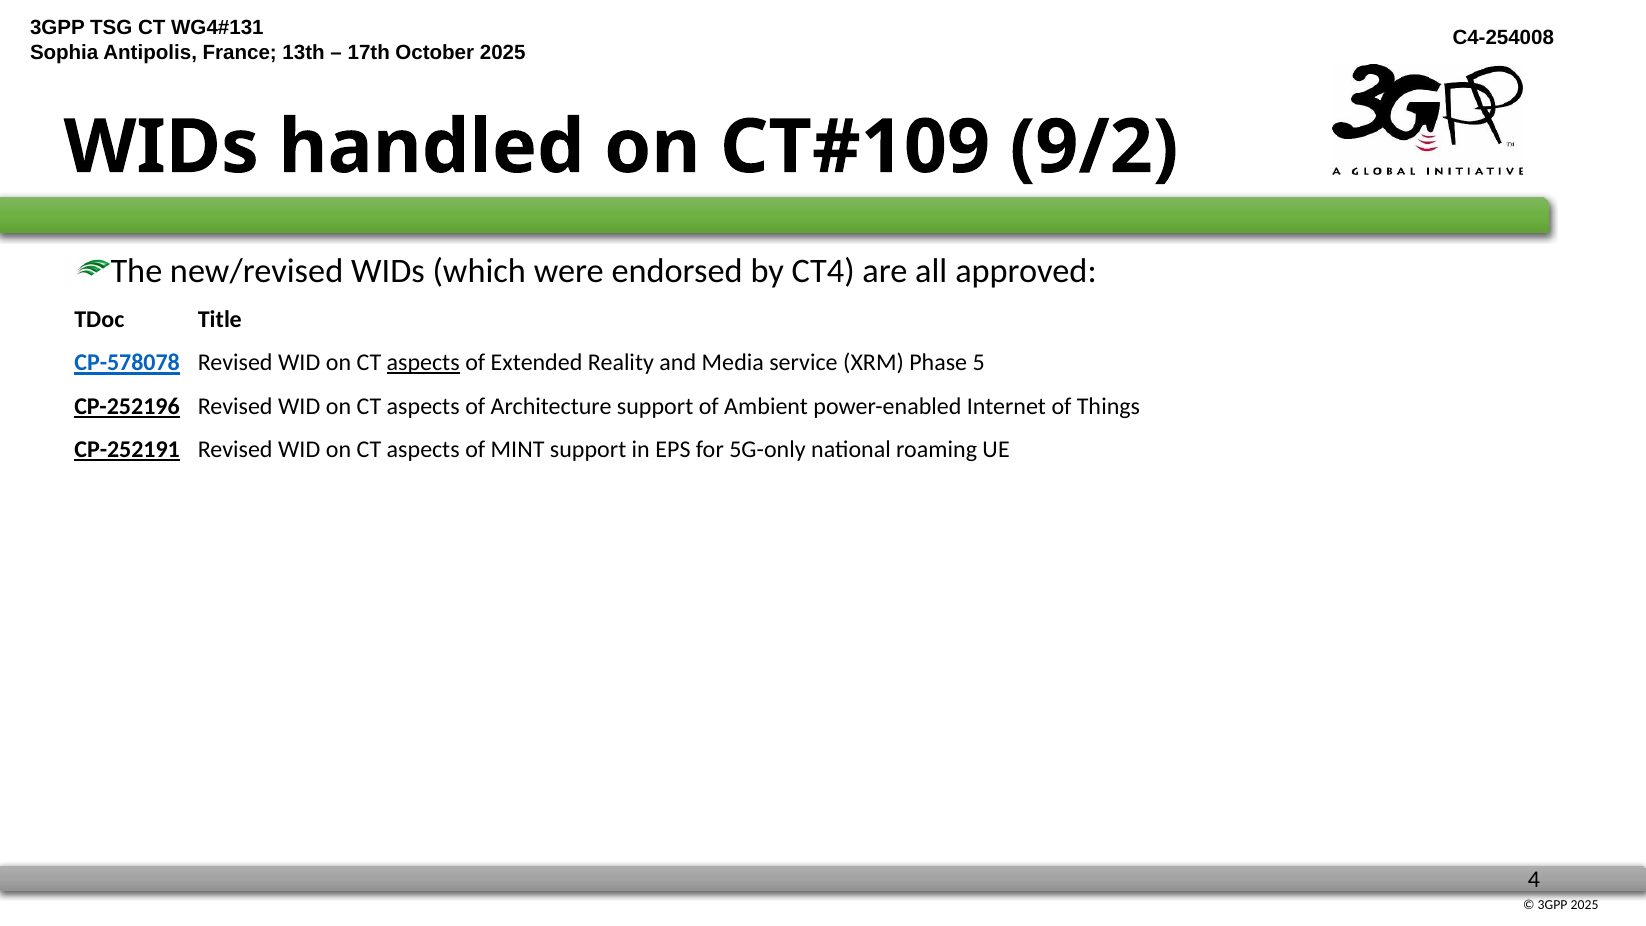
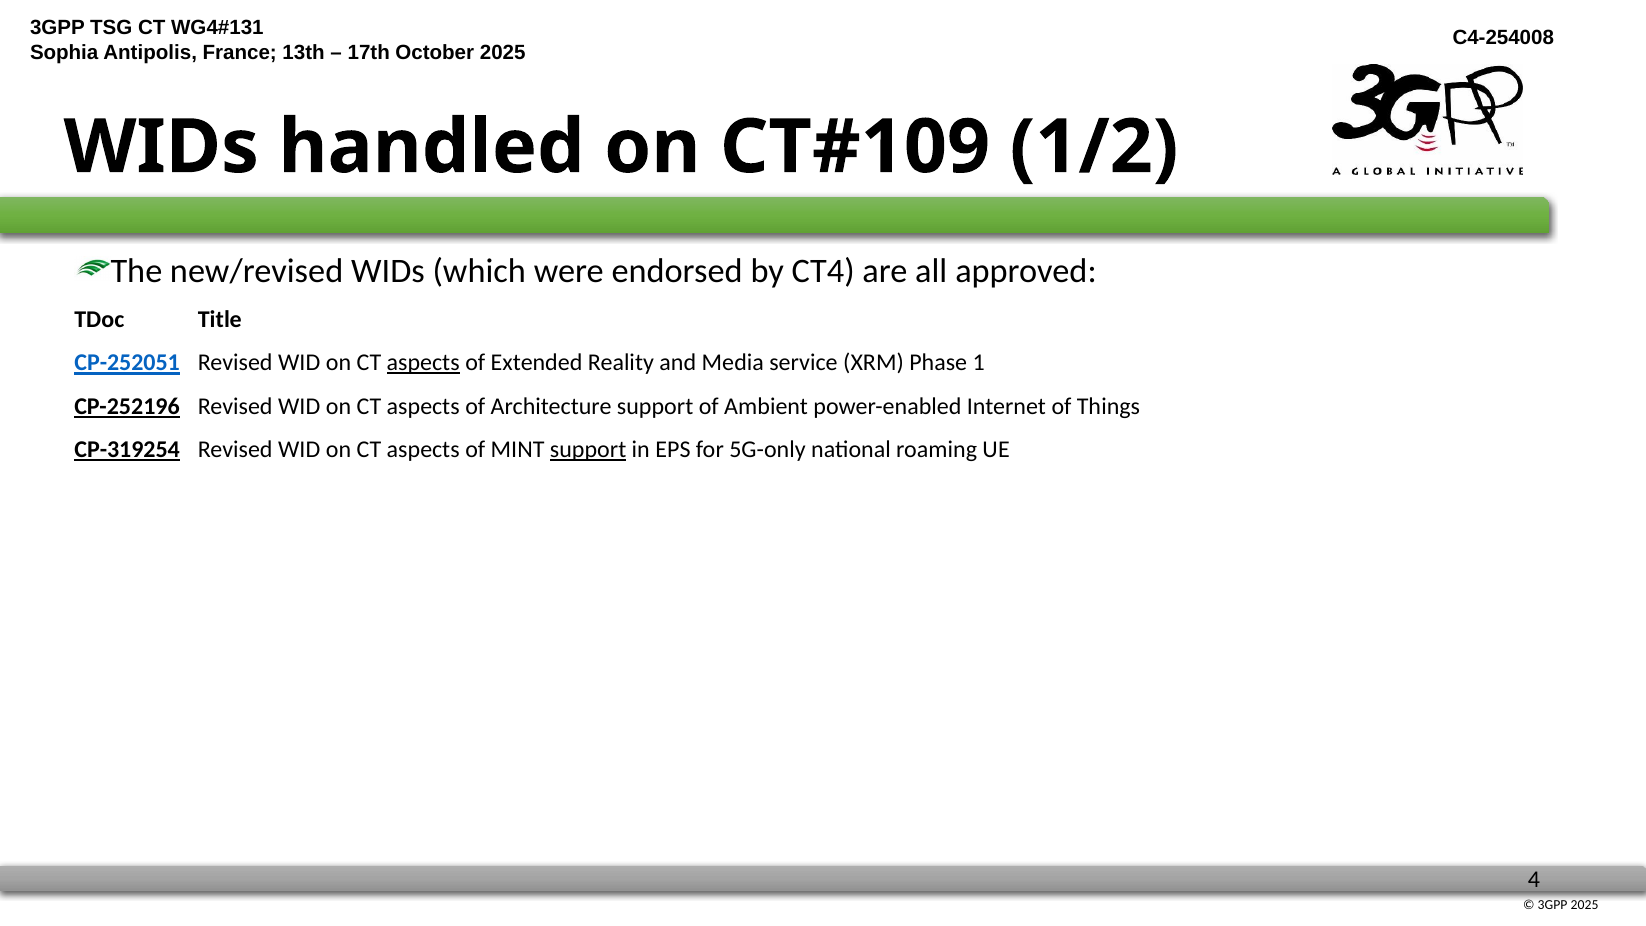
9/2: 9/2 -> 1/2 (1094, 147)
CP-578078: CP-578078 -> CP-252051 (127, 363)
5: 5 -> 1 (979, 363)
CP-252191: CP-252191 -> CP-319254 (127, 450)
support underline: none -> present (588, 450)
